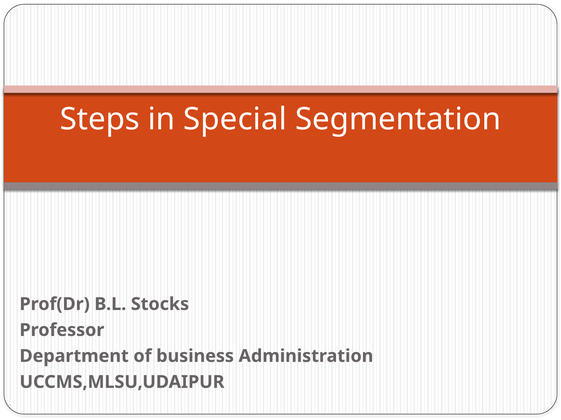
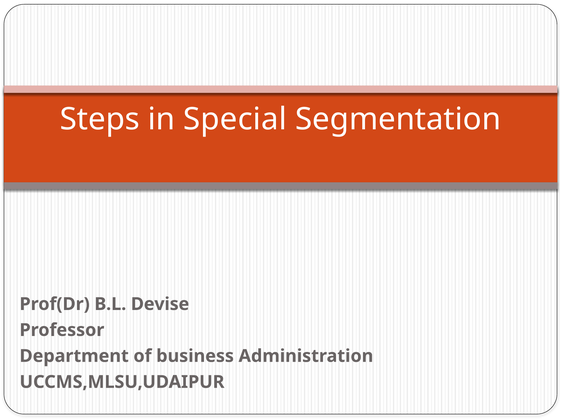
Stocks: Stocks -> Devise (160, 305)
